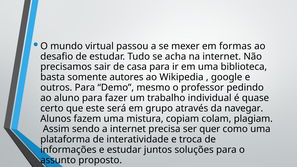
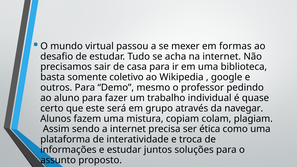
autores: autores -> coletivo (126, 77)
quer: quer -> ética (210, 129)
